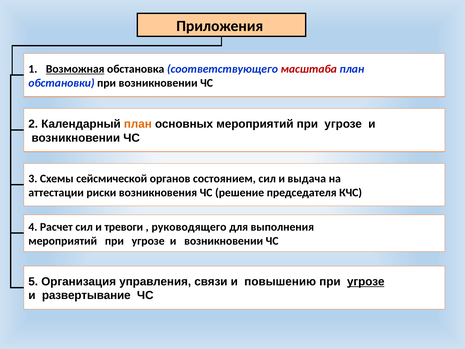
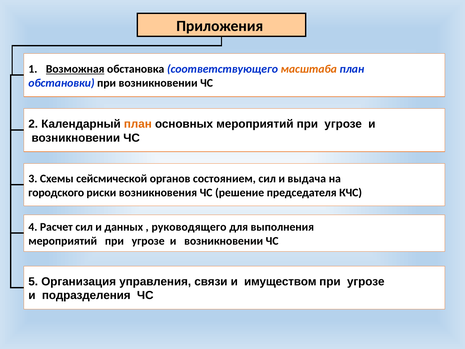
масштаба colour: red -> orange (309, 69)
аттестации: аттестации -> городского (56, 192)
тревоги: тревоги -> данных (124, 227)
повышению: повышению -> имуществом (280, 281)
угрозе underline: present -> none (366, 281)
развертывание: развертывание -> подразделения (86, 295)
